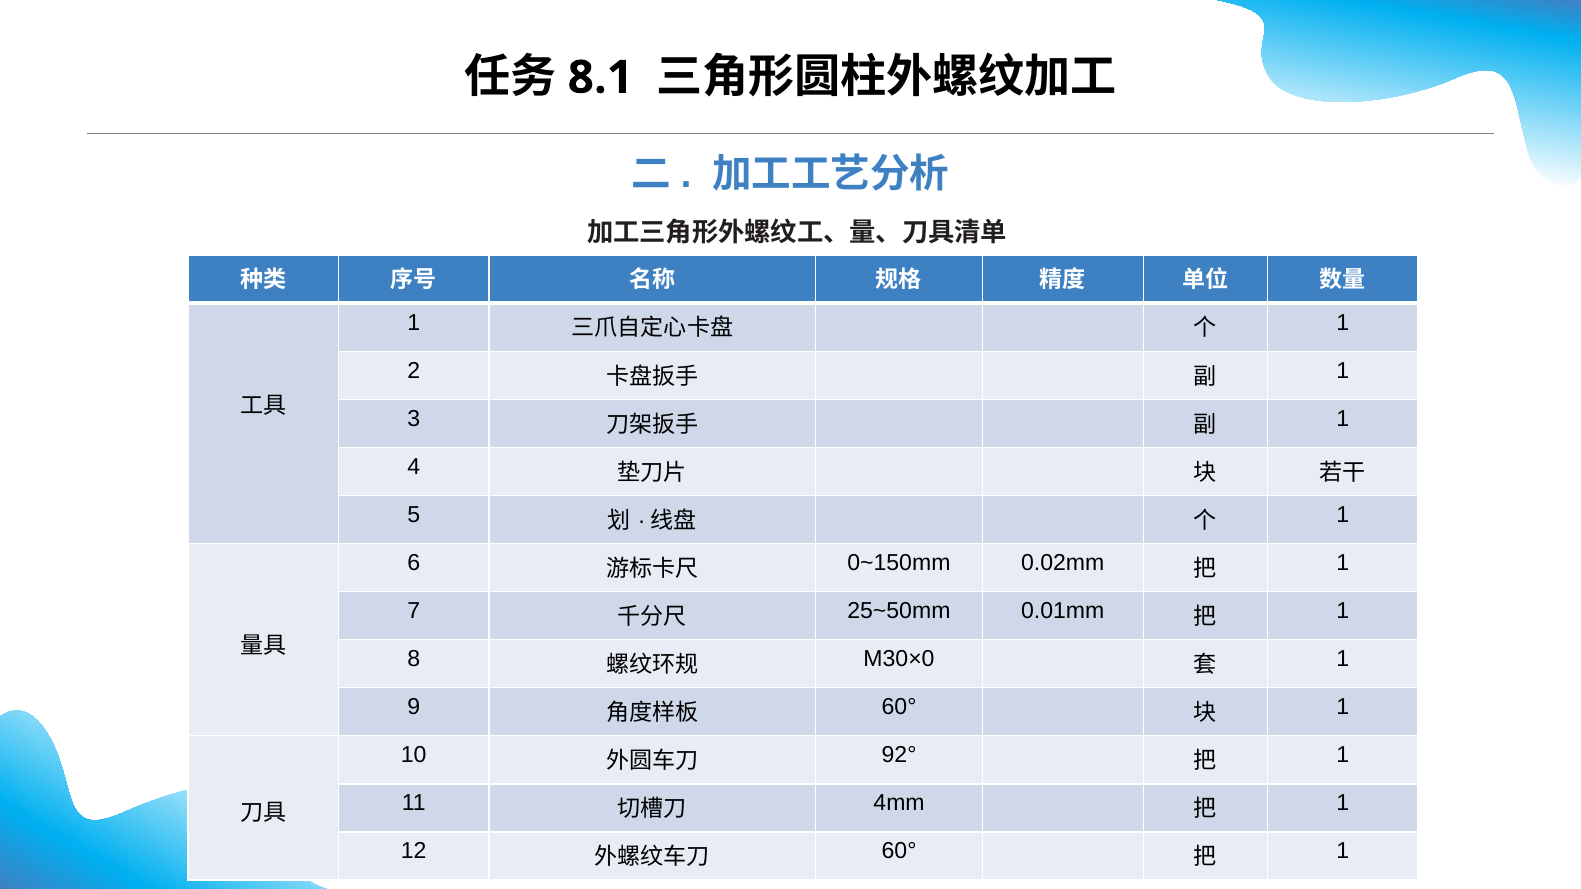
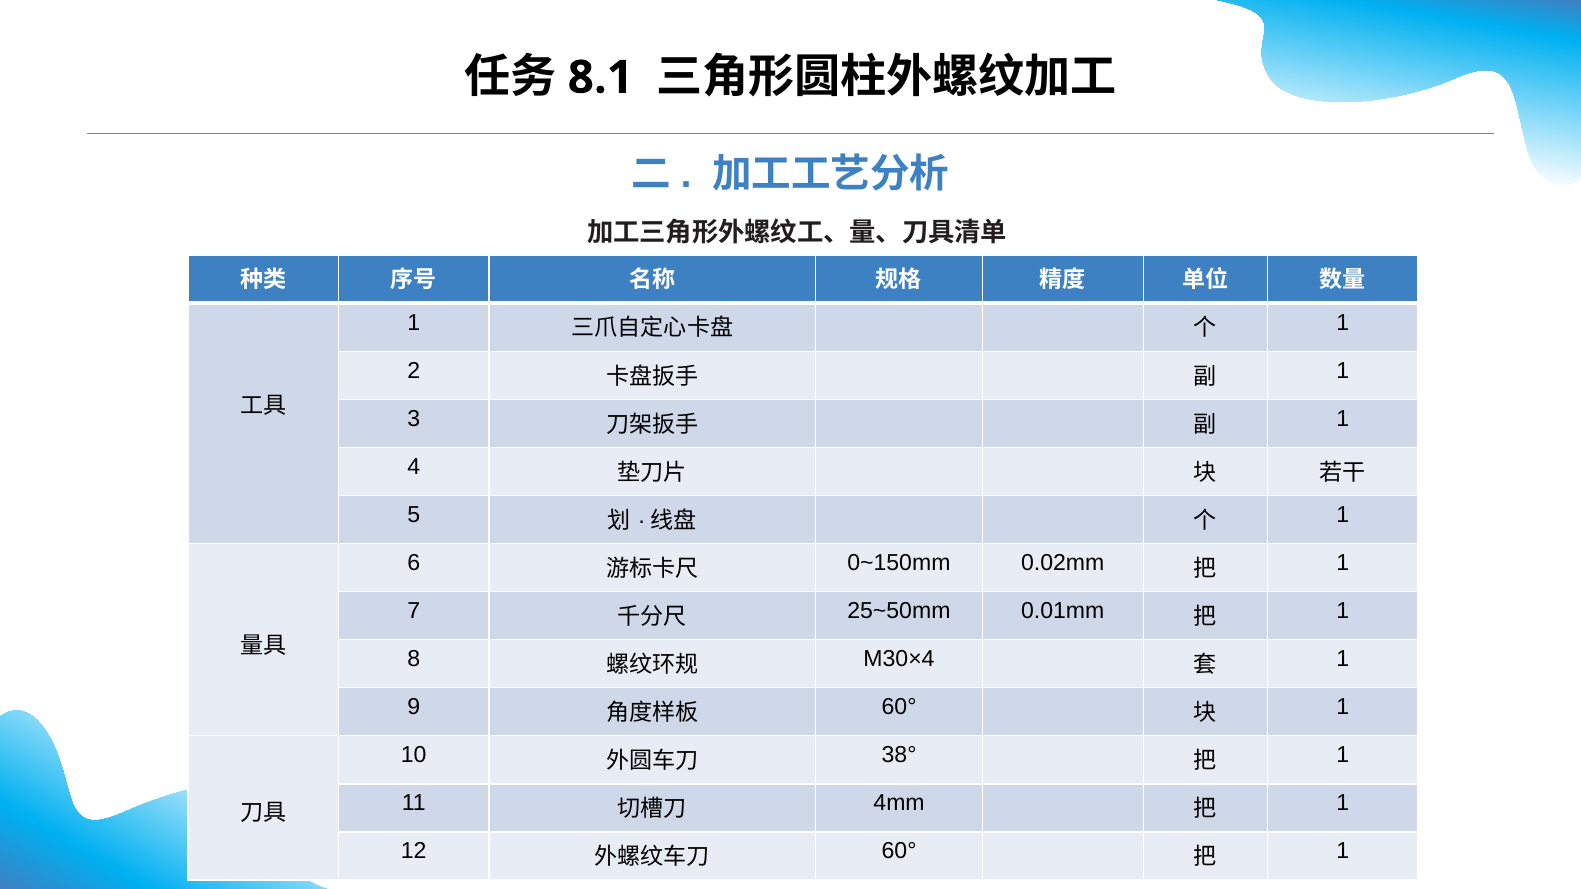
M30×0: M30×0 -> M30×4 (899, 659)
92°: 92° -> 38° (899, 755)
